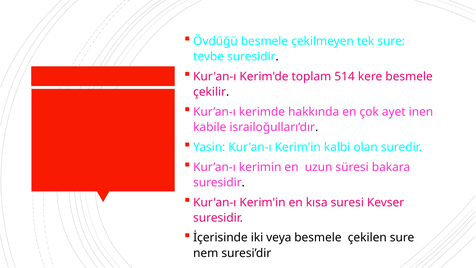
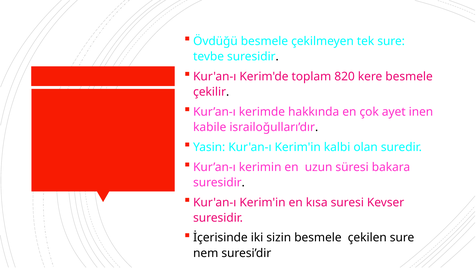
514: 514 -> 820 (345, 76)
veya: veya -> sizin (279, 238)
